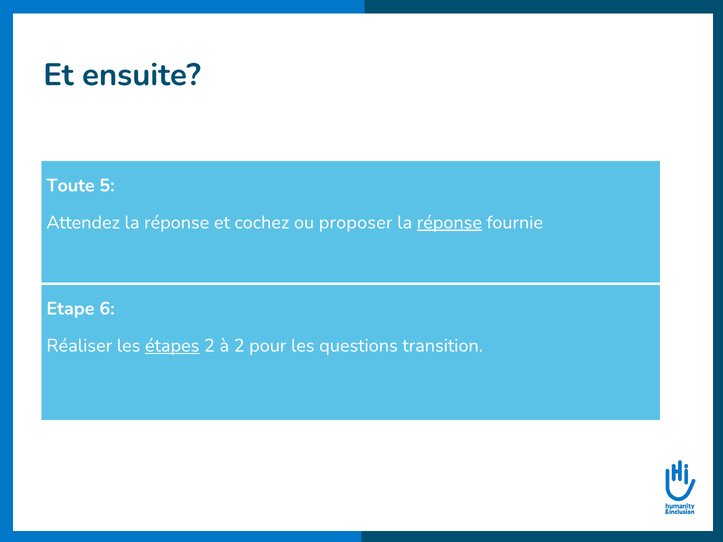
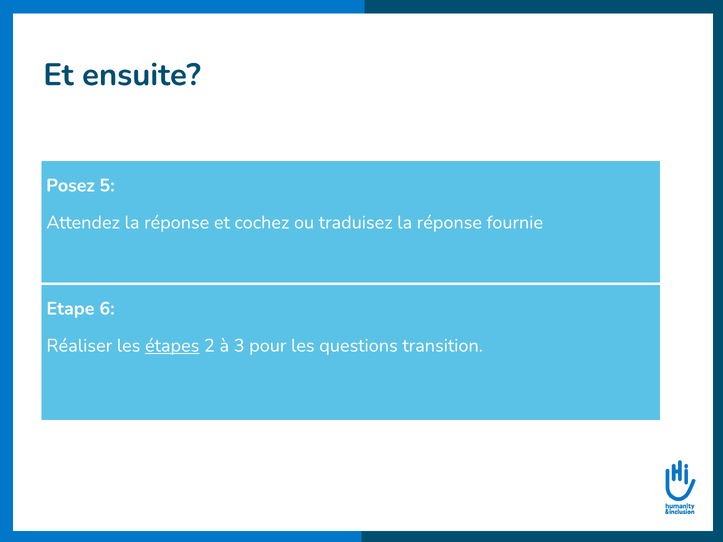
Toute: Toute -> Posez (71, 186)
proposer: proposer -> traduisez (356, 223)
réponse underline: present -> none (449, 223)
à 2: 2 -> 3 (239, 346)
